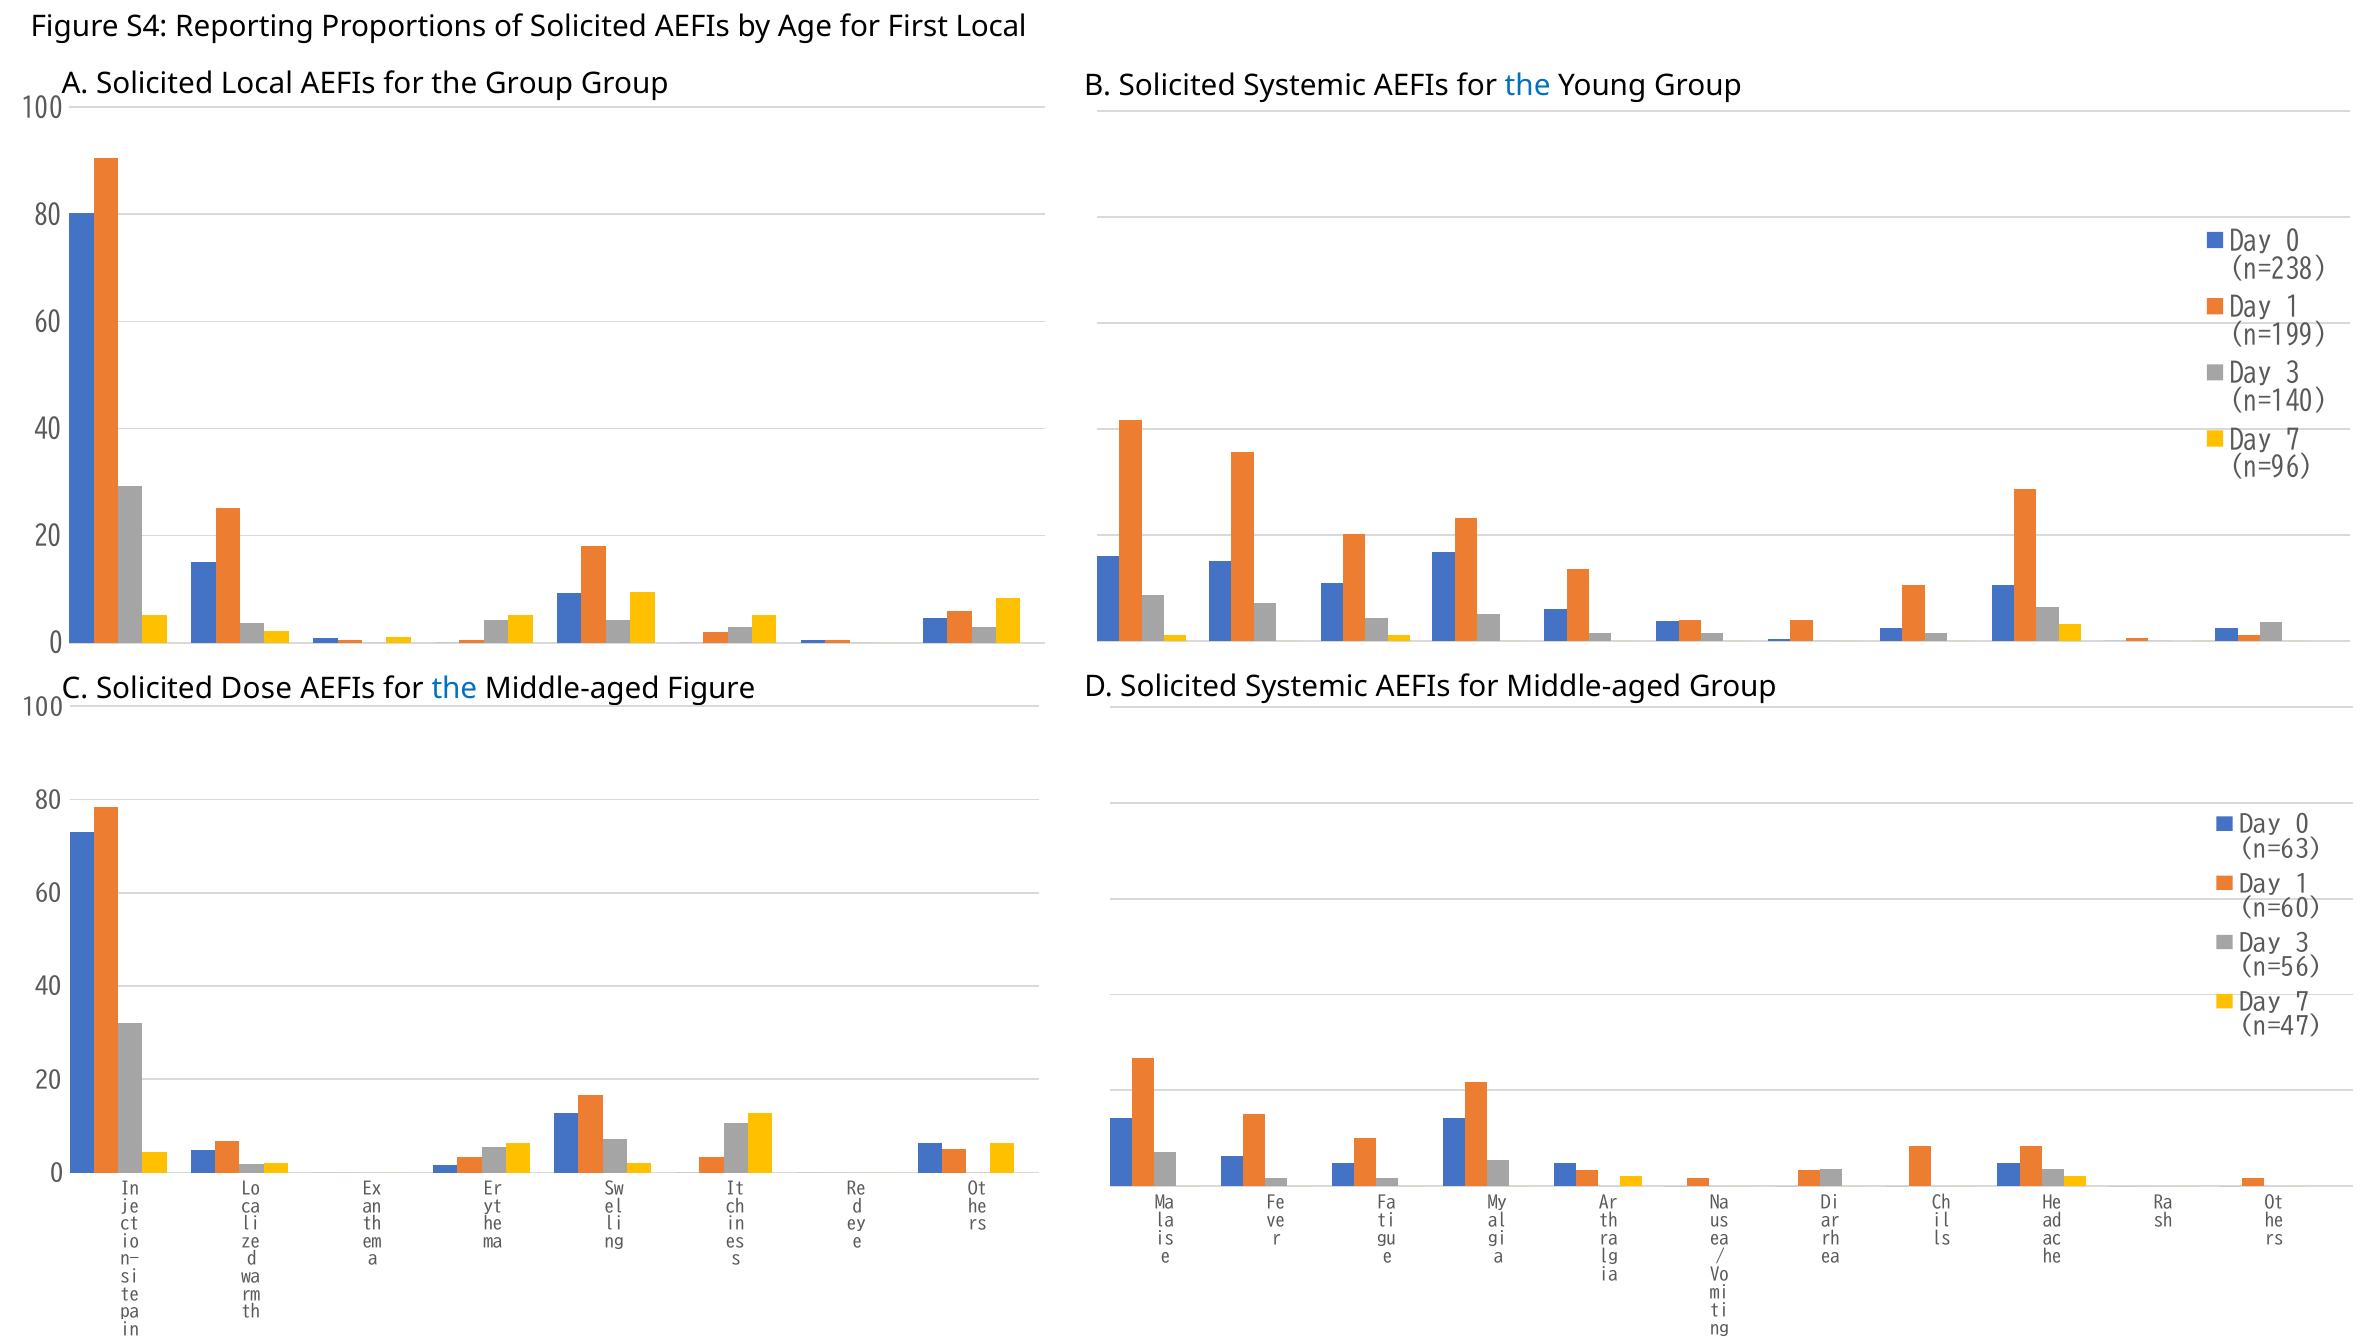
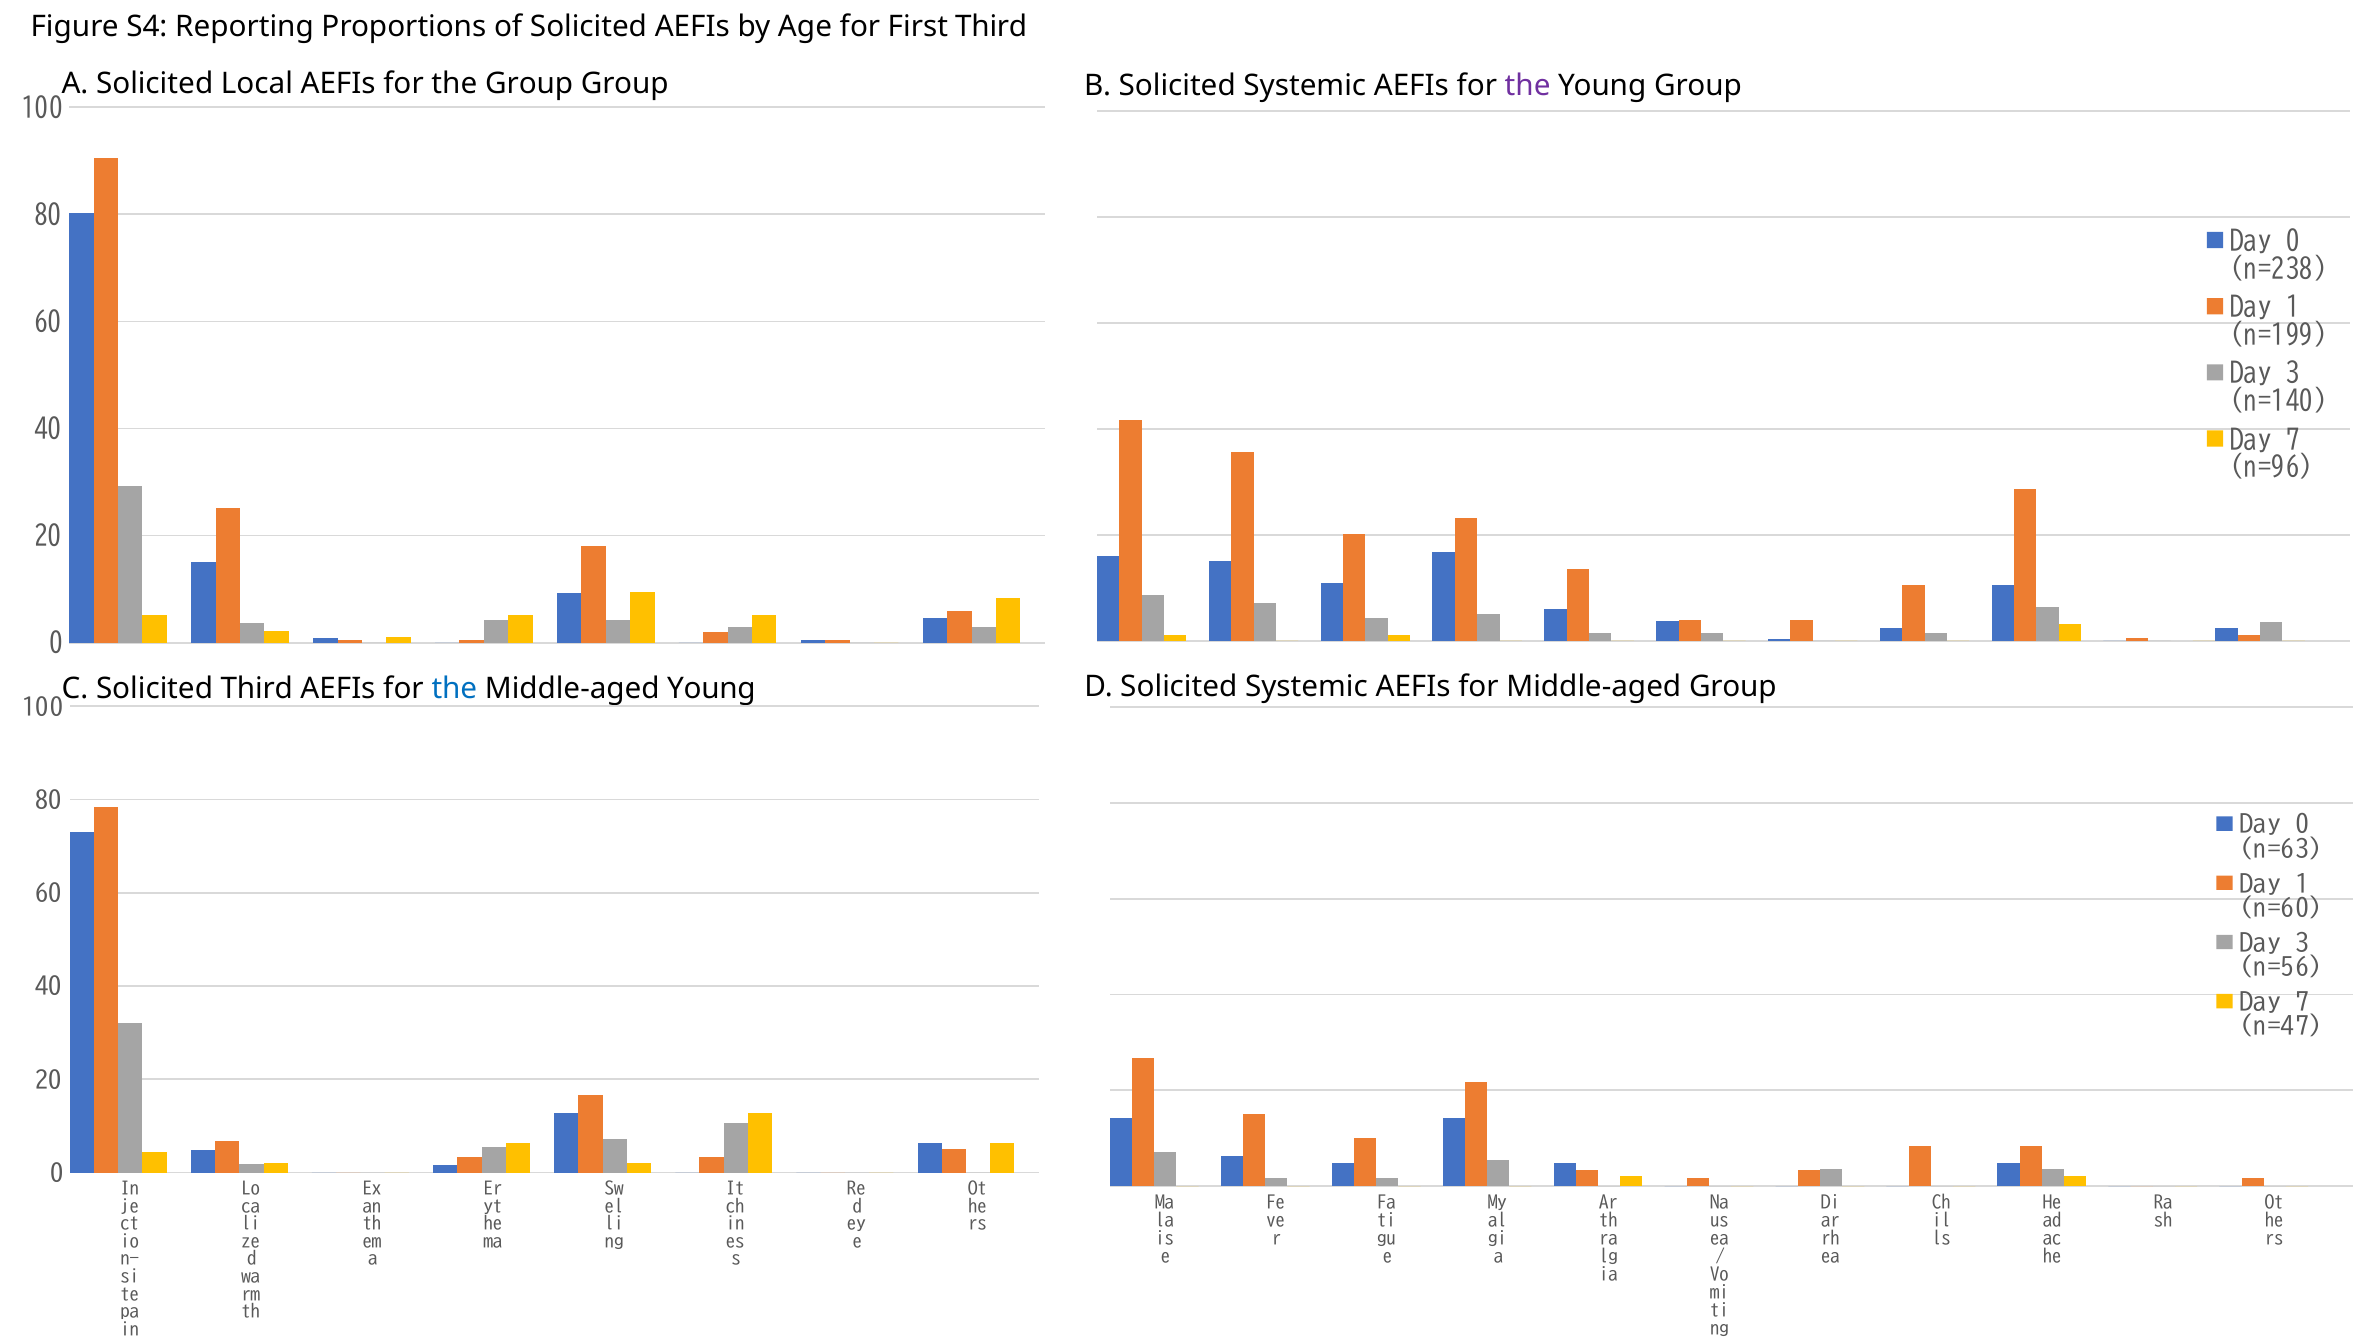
First Local: Local -> Third (991, 27)
the colour: blue -> purple (1528, 86)
Solicited Dose: Dose -> Third (257, 688)
Middle-aged Figure: Figure -> Young (711, 688)
